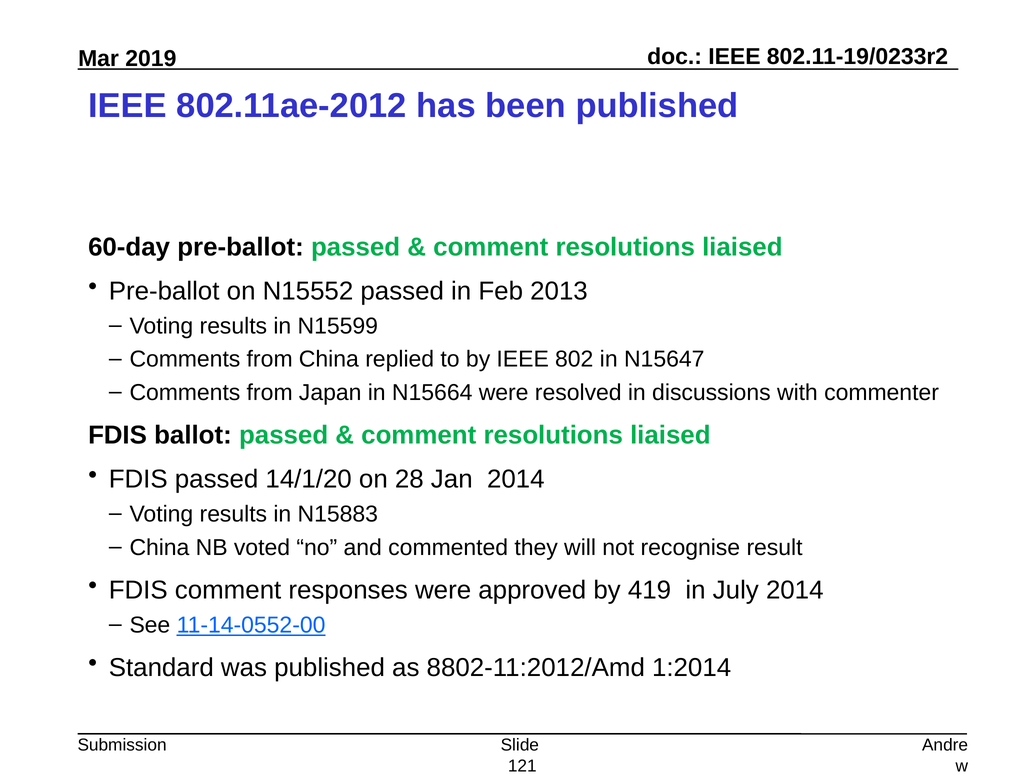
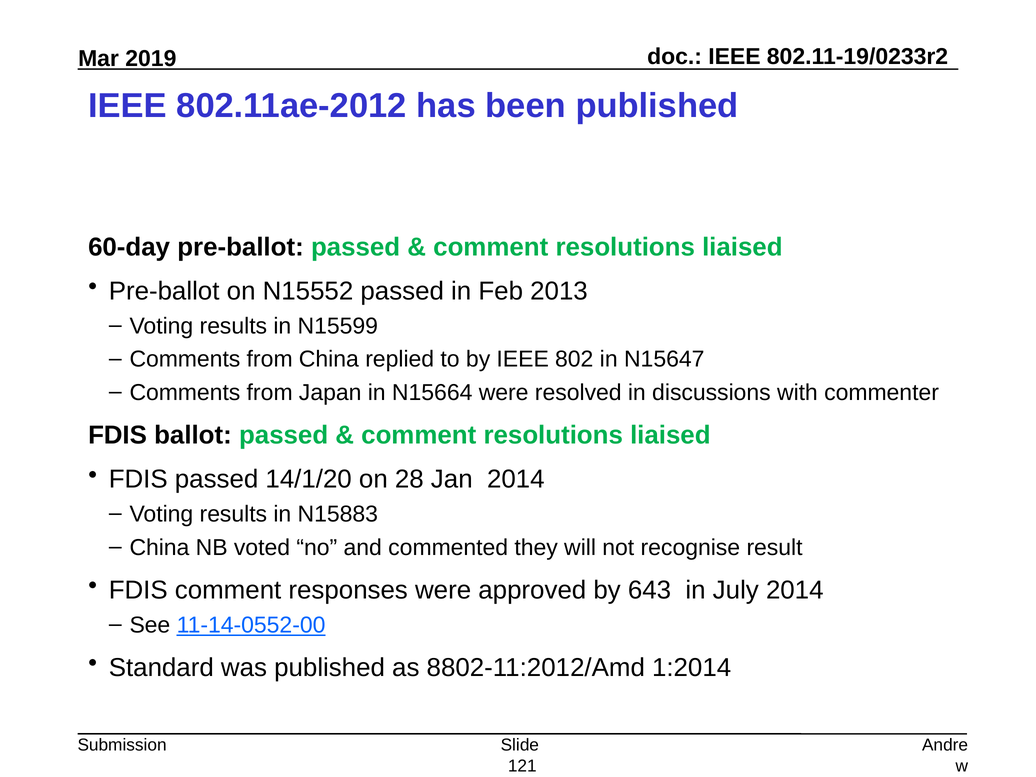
419: 419 -> 643 (649, 590)
